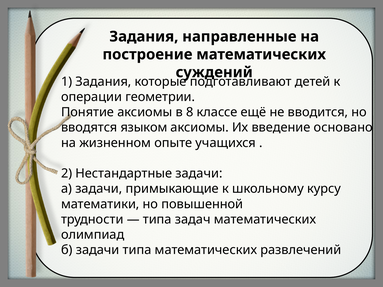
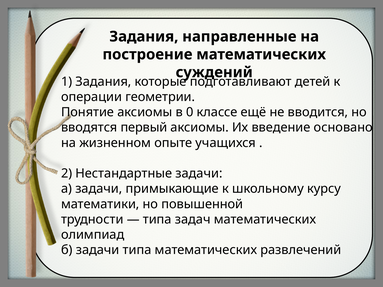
8: 8 -> 0 (190, 112)
языком: языком -> первый (144, 128)
